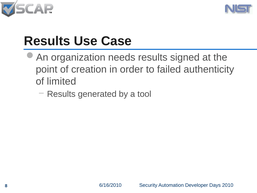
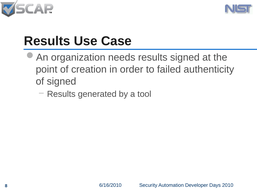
of limited: limited -> signed (62, 81)
